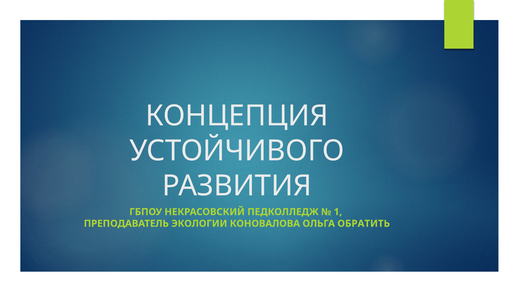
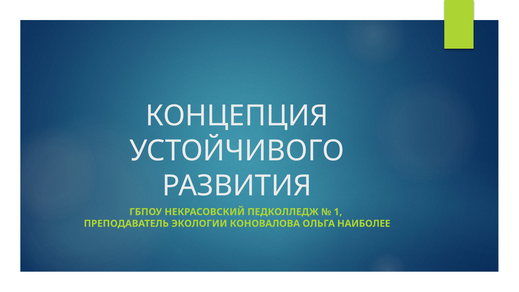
ОБРАТИТЬ: ОБРАТИТЬ -> НАИБОЛЕЕ (364, 224)
